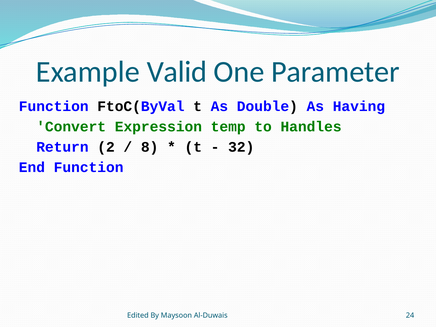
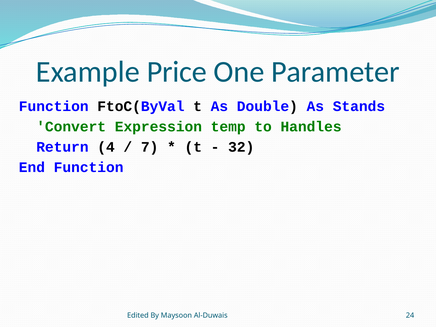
Valid: Valid -> Price (177, 72)
Having: Having -> Stands (359, 106)
2: 2 -> 4 (106, 147)
8: 8 -> 7 (150, 147)
